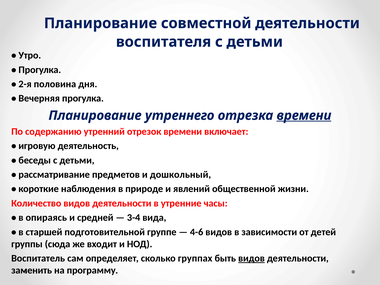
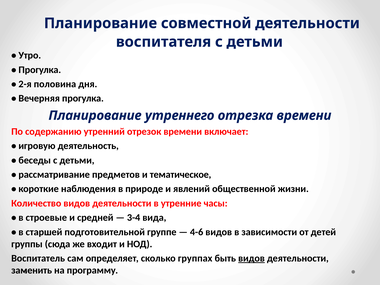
времени underline: present -> none (304, 116)
дошкольный: дошкольный -> тематическое (181, 175)
опираясь: опираясь -> строевые (46, 218)
